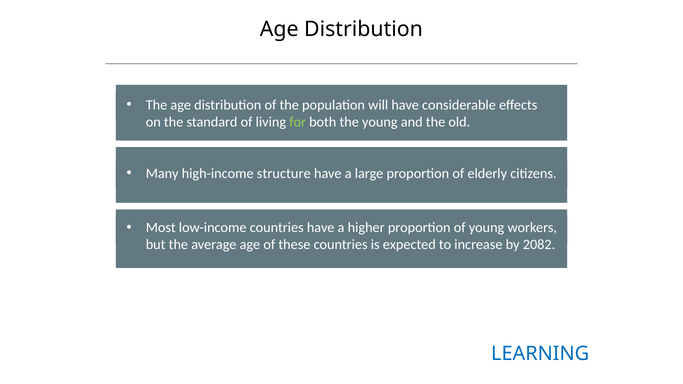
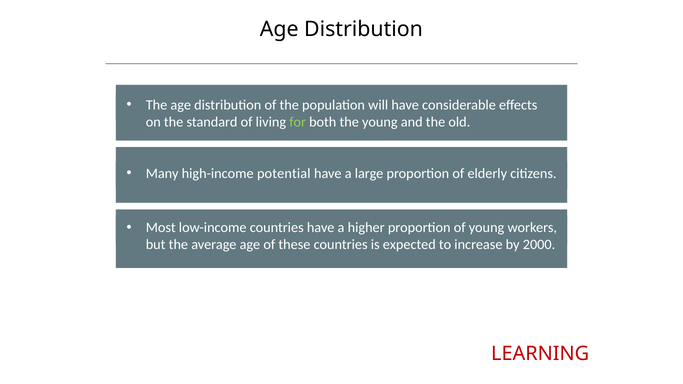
structure: structure -> potential (284, 173)
2082: 2082 -> 2000 (539, 245)
LEARNING colour: blue -> red (540, 354)
